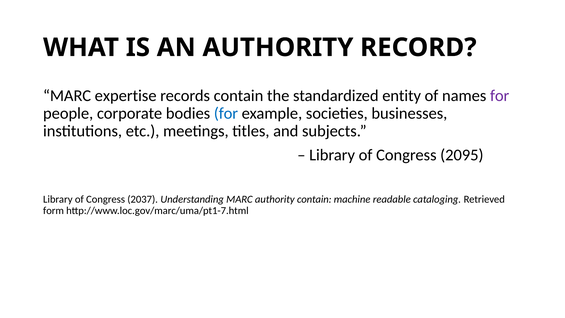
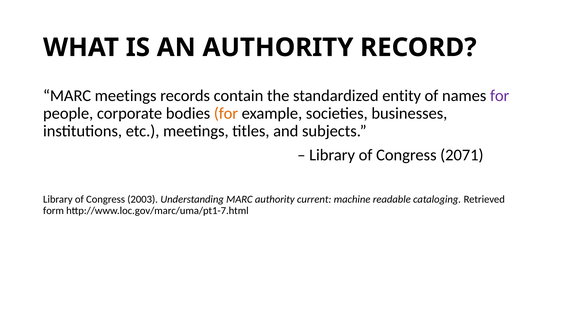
MARC expertise: expertise -> meetings (126, 96)
for colour: blue -> orange (226, 113)
2095: 2095 -> 2071 (462, 155)
2037: 2037 -> 2003 (143, 199)
authority contain: contain -> current (314, 199)
